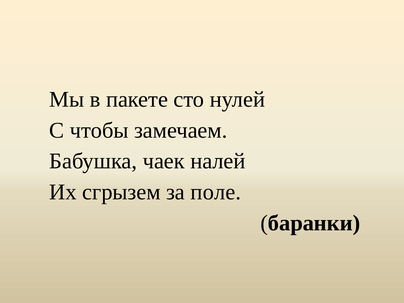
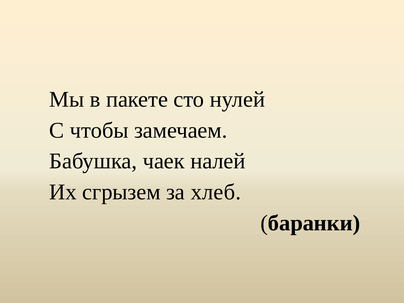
поле: поле -> хлеб (216, 192)
